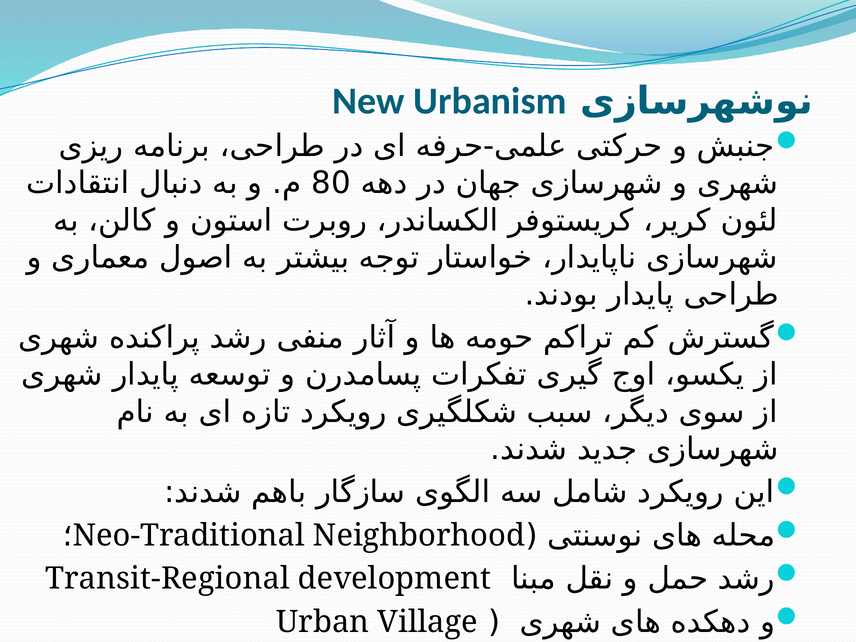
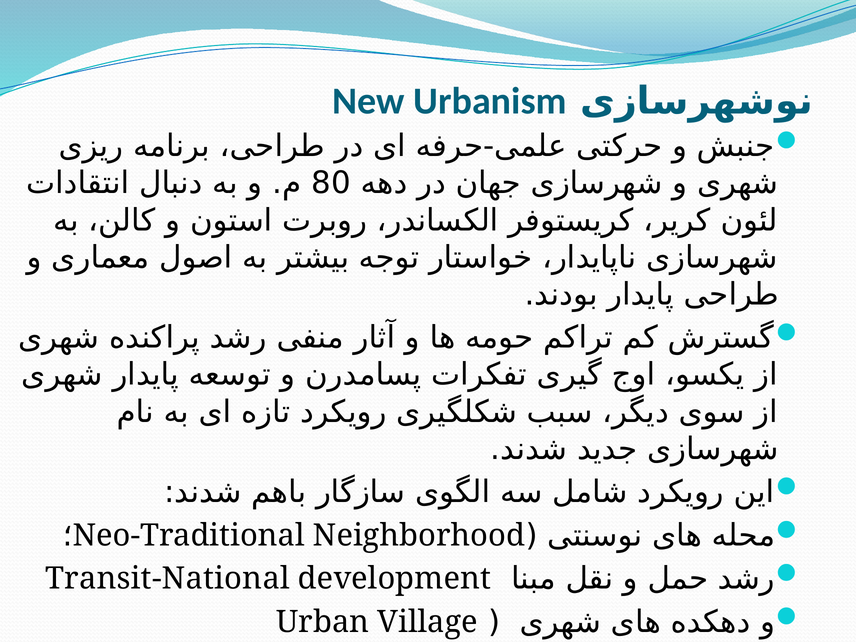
Transit-Regional: Transit-Regional -> Transit-National (167, 579)
